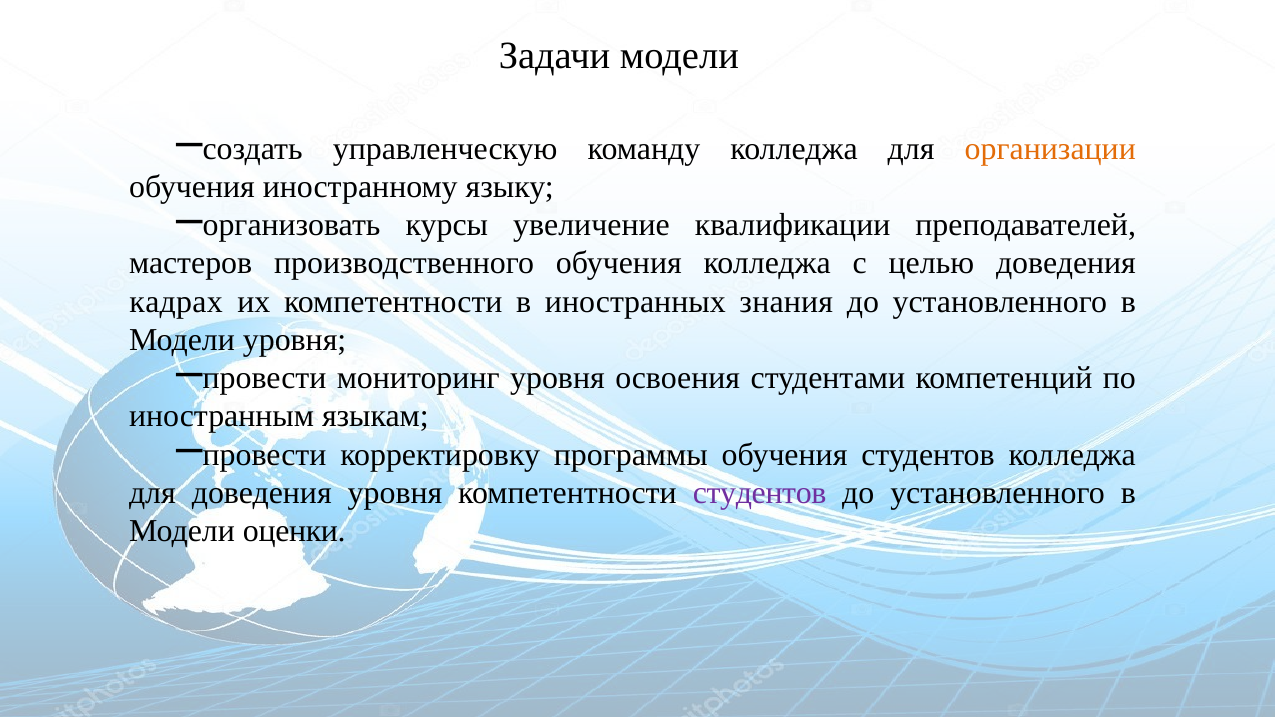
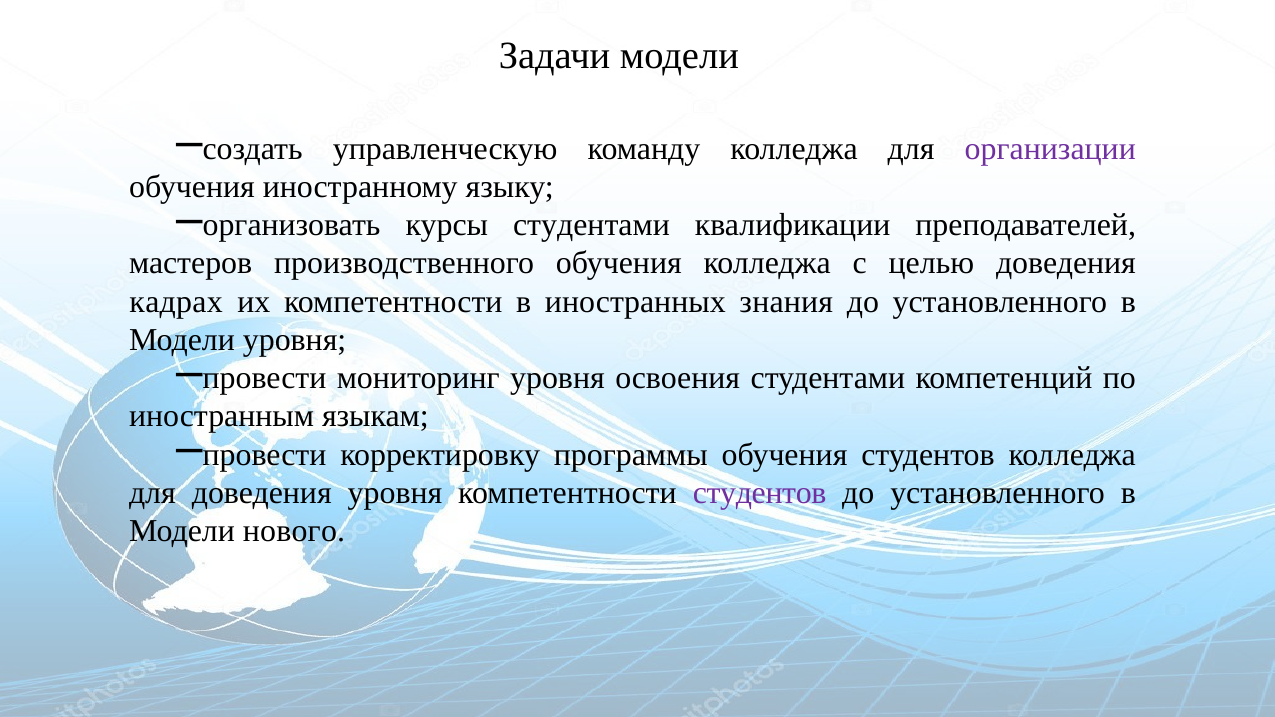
организации colour: orange -> purple (1050, 149)
курсы увеличение: увеличение -> студентами (591, 225)
оценки: оценки -> нового (294, 531)
